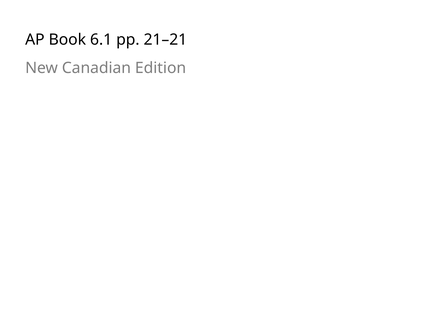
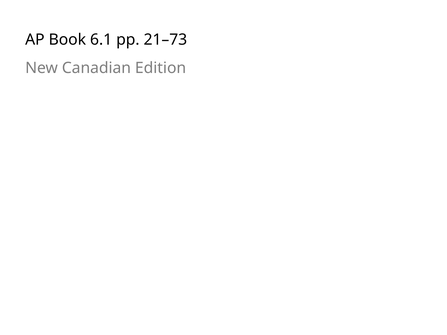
21–21: 21–21 -> 21–73 (165, 40)
